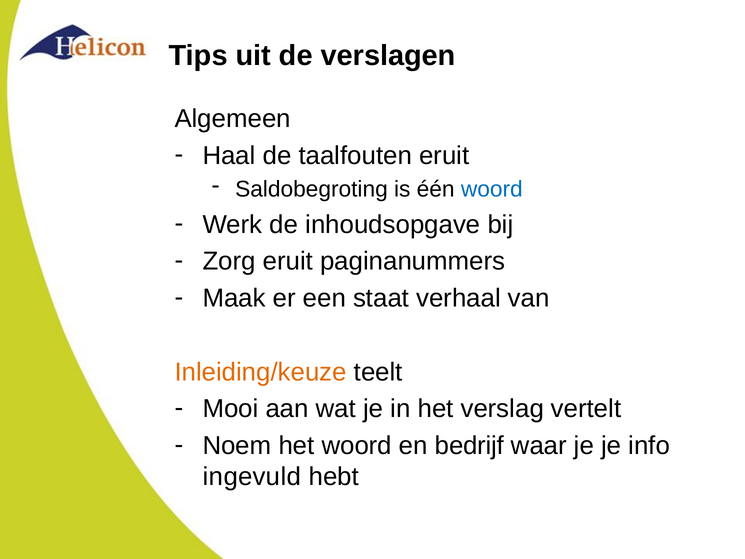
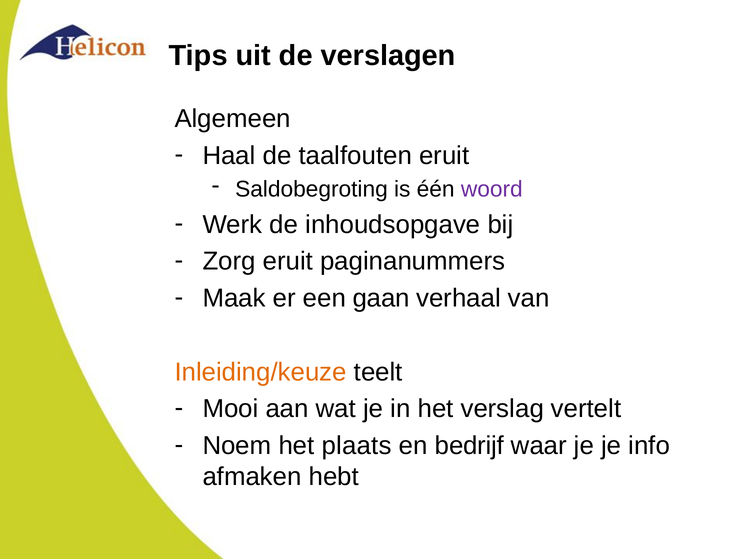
woord colour: blue -> purple (492, 189)
staat: staat -> gaan (381, 298)
het woord: woord -> plaats (357, 446)
ingevuld: ingevuld -> afmaken (252, 477)
